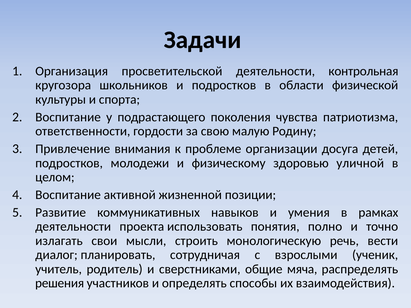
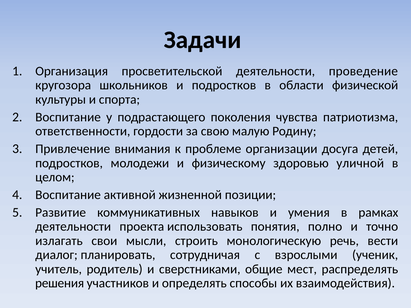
контрольная: контрольная -> проведение (363, 71)
мяча: мяча -> мест (302, 269)
